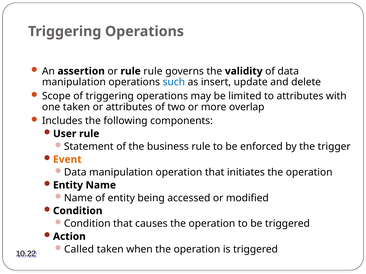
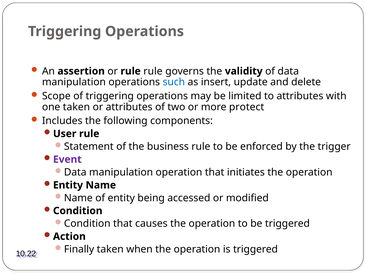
overlap: overlap -> protect (247, 107)
Event colour: orange -> purple (67, 160)
Called: Called -> Finally (79, 250)
